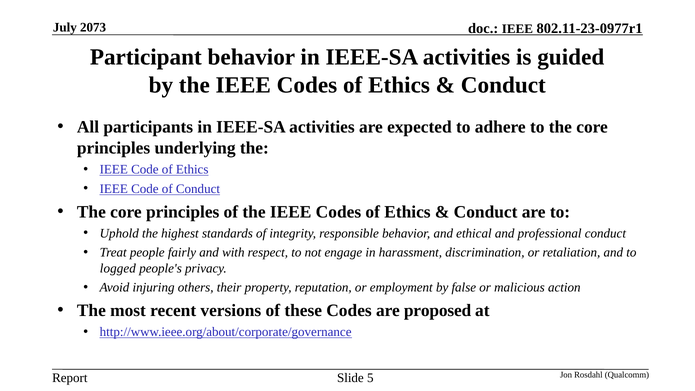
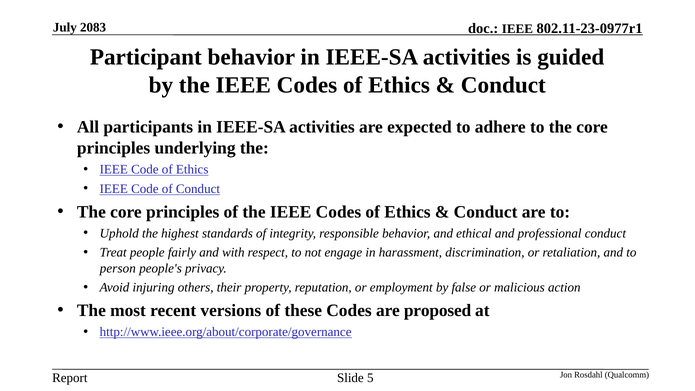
2073: 2073 -> 2083 (93, 28)
logged: logged -> person (118, 268)
